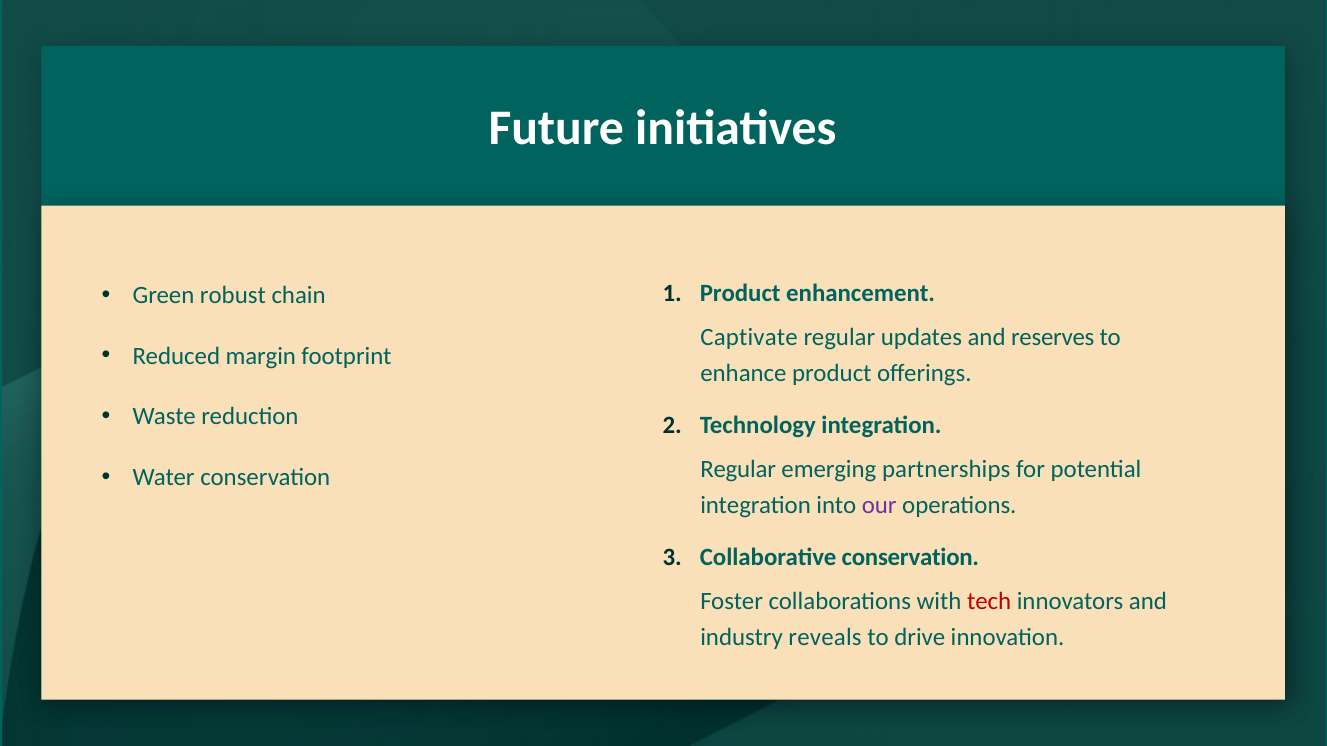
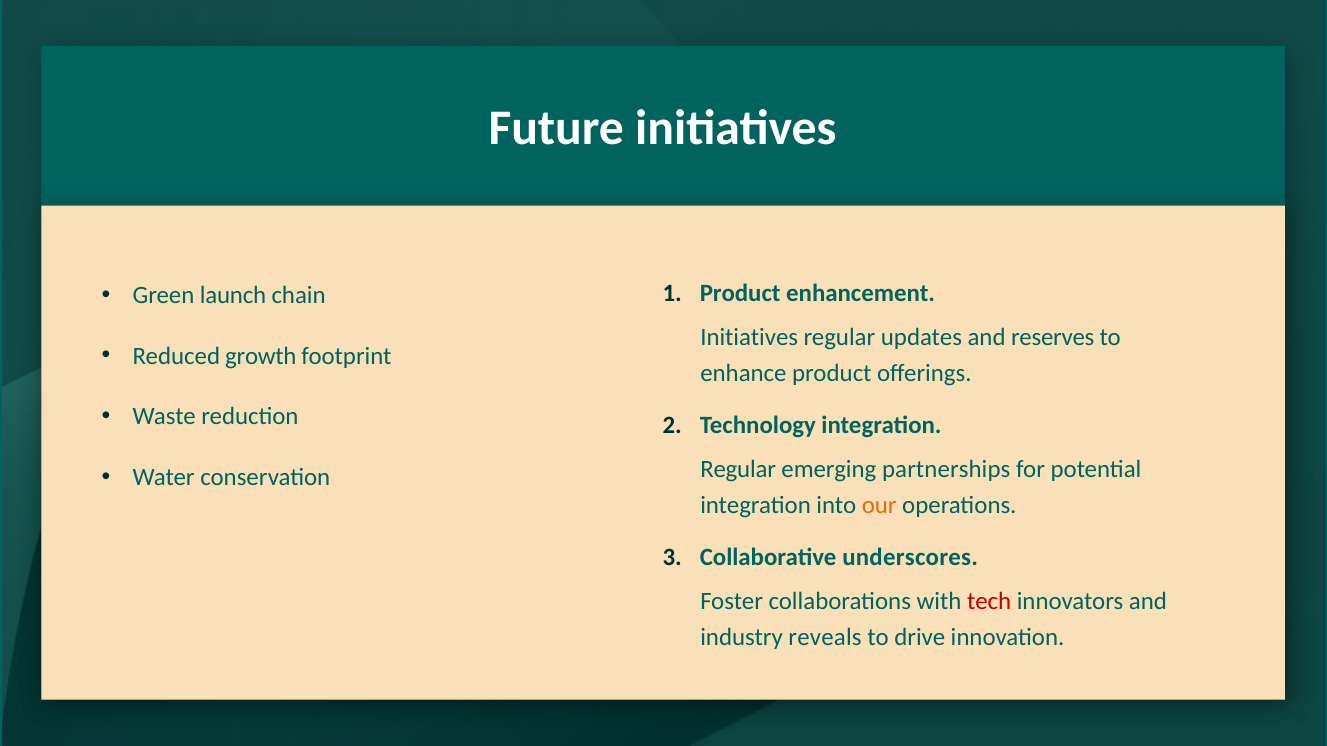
robust: robust -> launch (233, 295)
Captivate: Captivate -> Initiatives (749, 337)
margin: margin -> growth (261, 356)
our colour: purple -> orange (879, 506)
Collaborative conservation: conservation -> underscores (910, 558)
